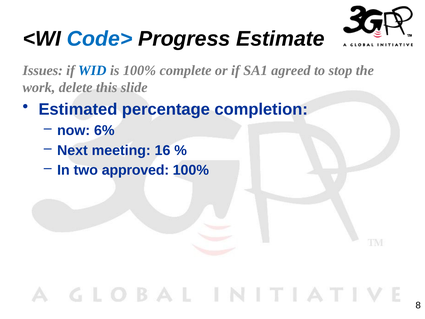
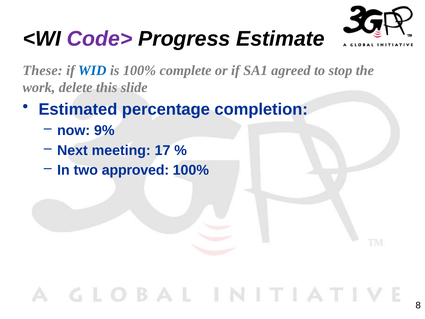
Code> colour: blue -> purple (100, 39)
Issues: Issues -> These (43, 71)
6%: 6% -> 9% (104, 130)
16: 16 -> 17 (163, 150)
